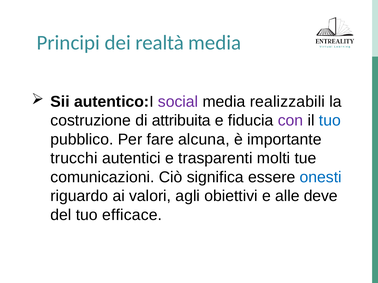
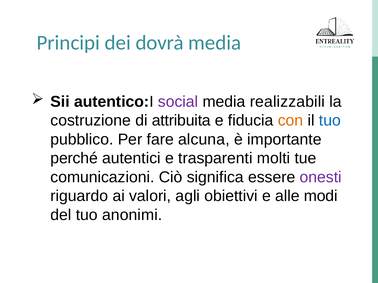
realtà: realtà -> dovrà (160, 43)
con colour: purple -> orange (291, 121)
trucchi: trucchi -> perché (74, 159)
onesti colour: blue -> purple (321, 177)
deve: deve -> modi (321, 196)
efficace: efficace -> anonimi (132, 215)
